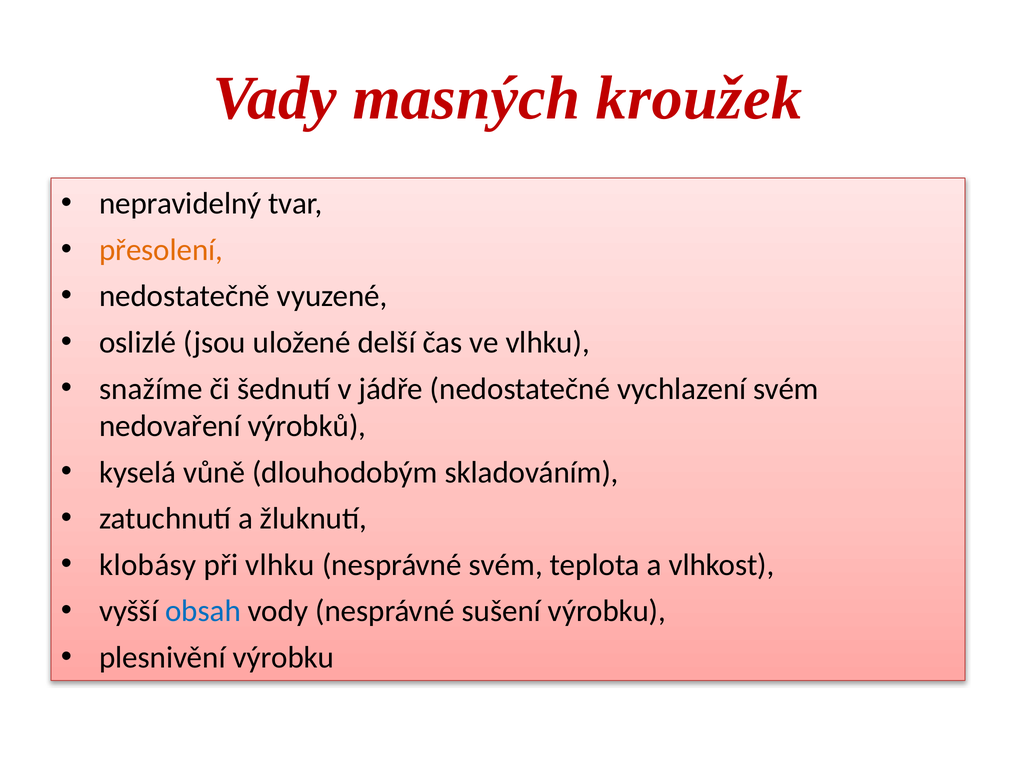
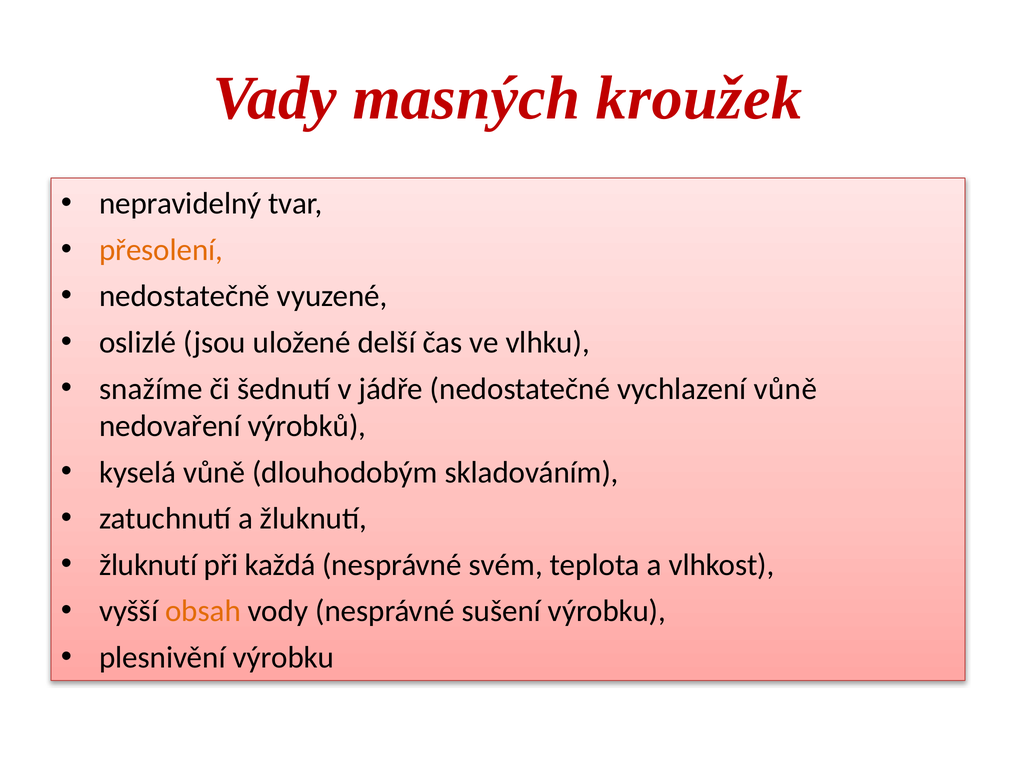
vychlazení svém: svém -> vůně (785, 389)
klobásy: klobásy -> žluknutí (148, 565)
při vlhku: vlhku -> každá (280, 565)
obsah colour: blue -> orange (203, 611)
